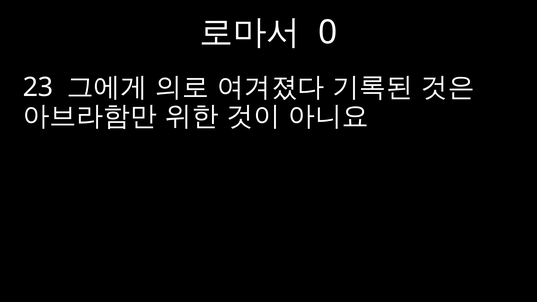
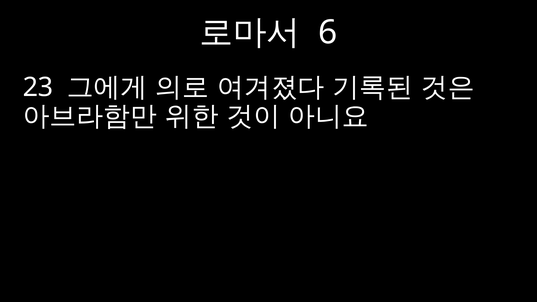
0: 0 -> 6 (328, 32)
